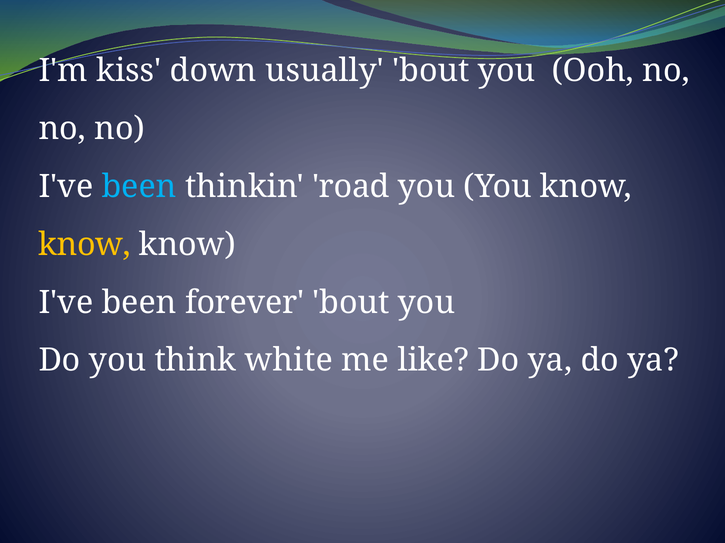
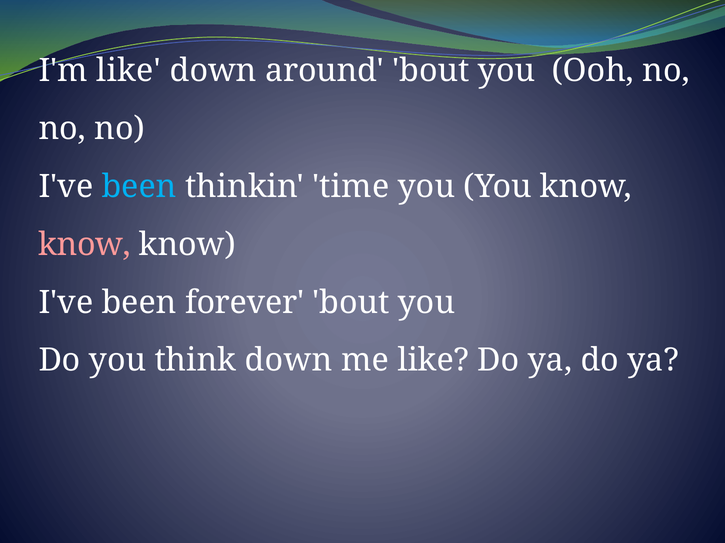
I'm kiss: kiss -> like (129, 71)
usually: usually -> around (325, 71)
road: road -> time (351, 187)
know colour: yellow -> pink (85, 245)
think white: white -> down (289, 361)
